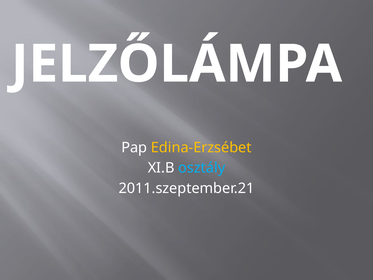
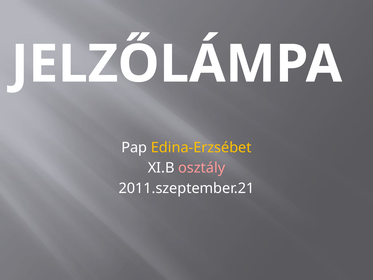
osztály colour: light blue -> pink (202, 168)
